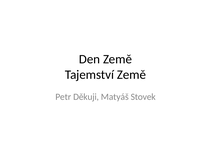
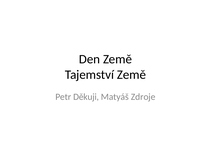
Stovek: Stovek -> Zdroje (143, 97)
